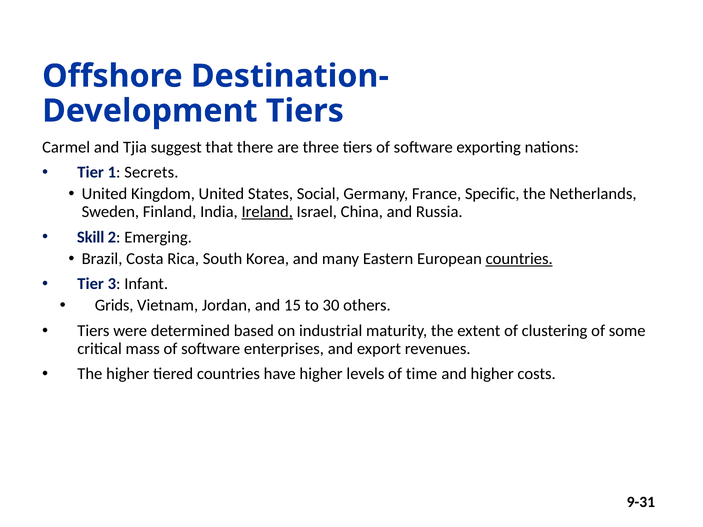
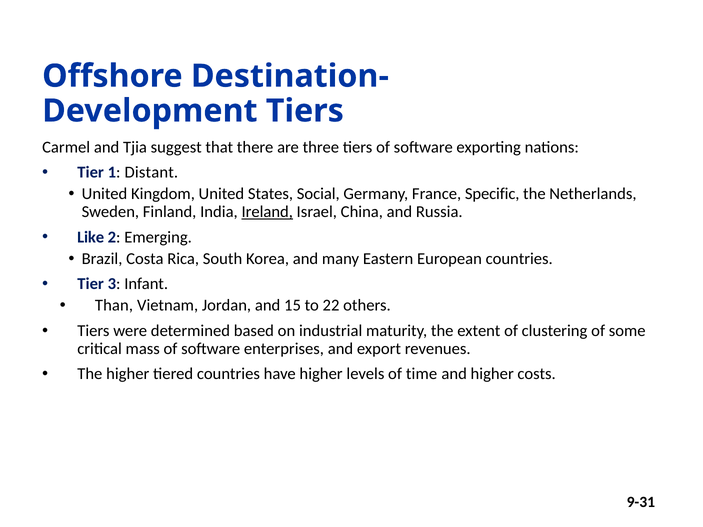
Secrets: Secrets -> Distant (151, 172)
Skill: Skill -> Like (91, 237)
countries underline: present -> none (519, 259)
Grids: Grids -> Than (114, 306)
30: 30 -> 22 (331, 306)
